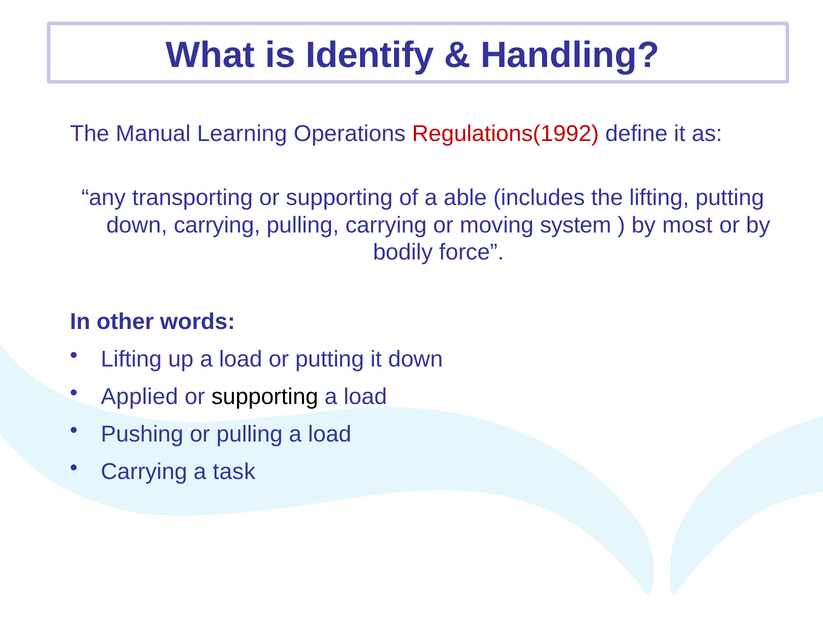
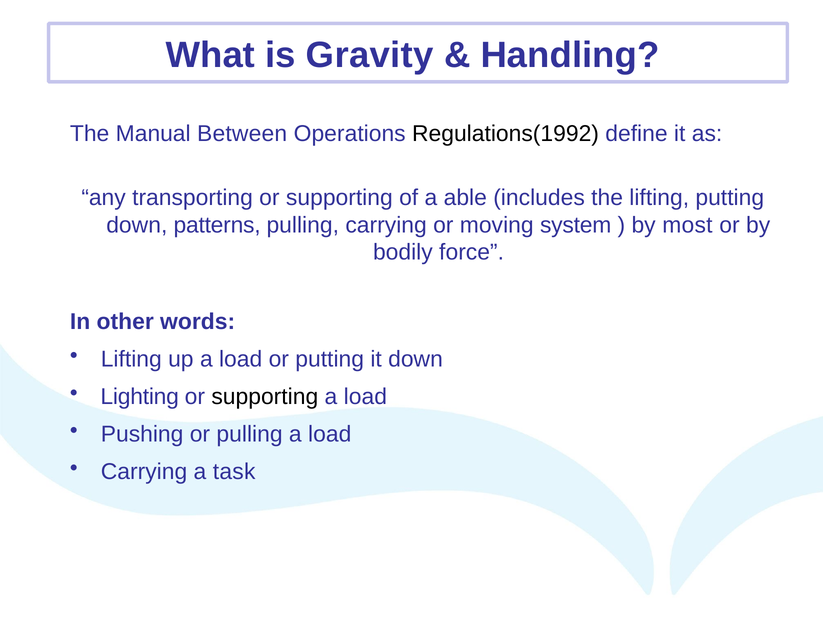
Identify: Identify -> Gravity (370, 55)
Learning: Learning -> Between (242, 134)
Regulations(1992 colour: red -> black (506, 134)
down carrying: carrying -> patterns (217, 225)
Applied: Applied -> Lighting (140, 397)
